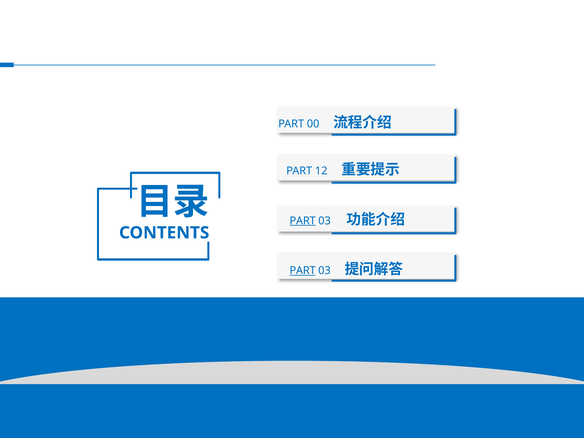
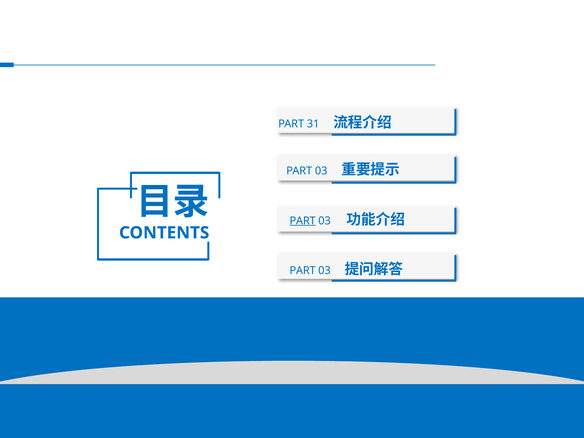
00: 00 -> 31 (313, 124)
12: 12 -> 03 (321, 171)
PART underline: present -> none (303, 271)
